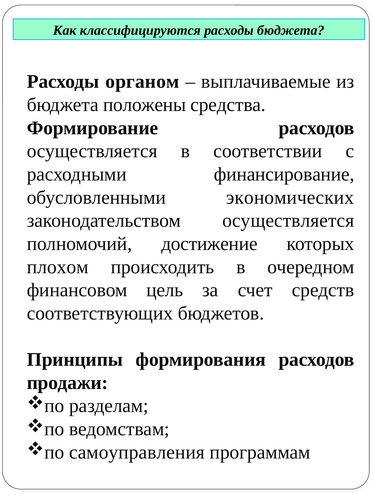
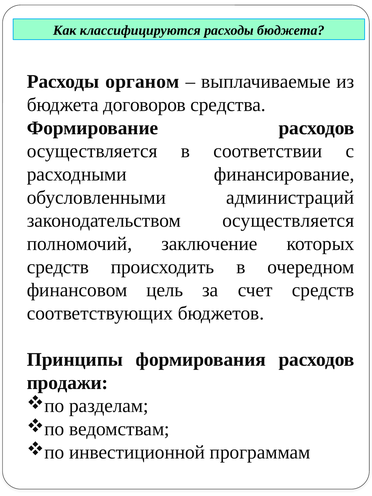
положены: положены -> договоров (145, 105)
экономических: экономических -> администраций (290, 197)
достижение: достижение -> заключение (209, 244)
плохом: плохом -> средств (58, 267)
самоуправления: самоуправления -> инвестиционной (137, 452)
